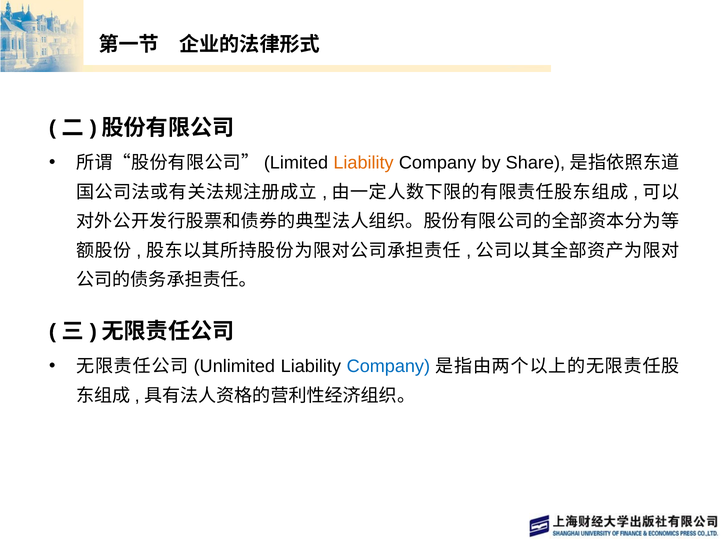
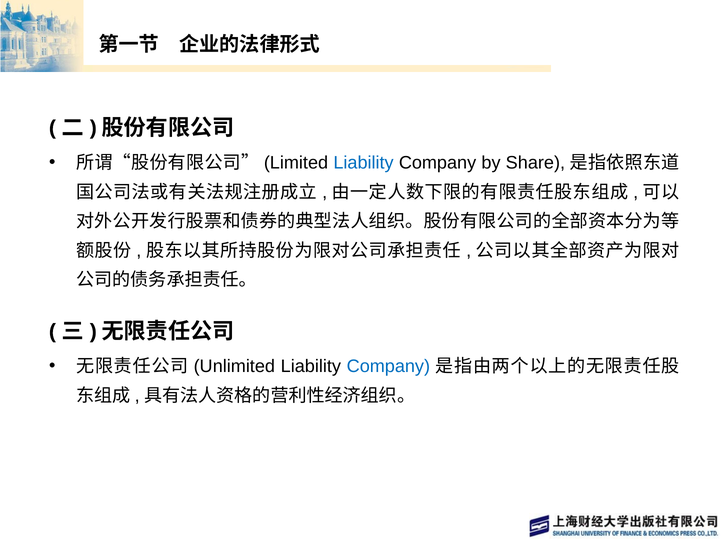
Liability colour: orange -> blue (364, 163)
